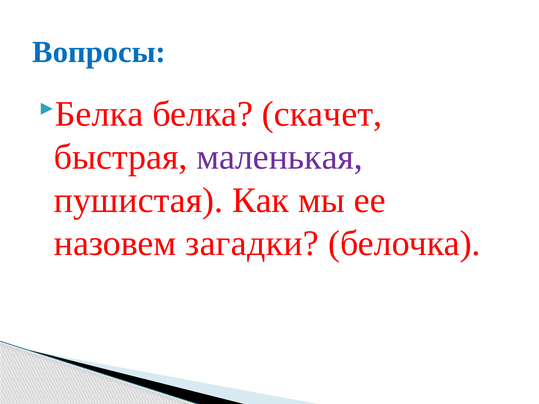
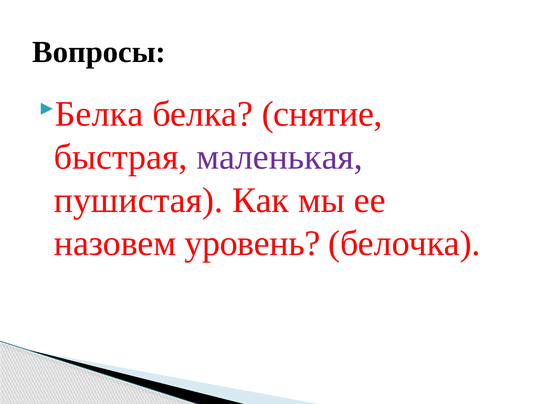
Вопросы colour: blue -> black (99, 52)
скачет: скачет -> снятие (322, 114)
загадки: загадки -> уровень (252, 243)
